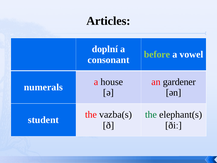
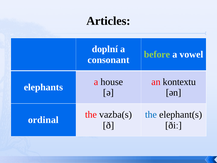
gardener: gardener -> kontextu (179, 82)
numerals: numerals -> elephants (43, 87)
the colour: green -> blue (151, 114)
student: student -> ordinal (43, 120)
